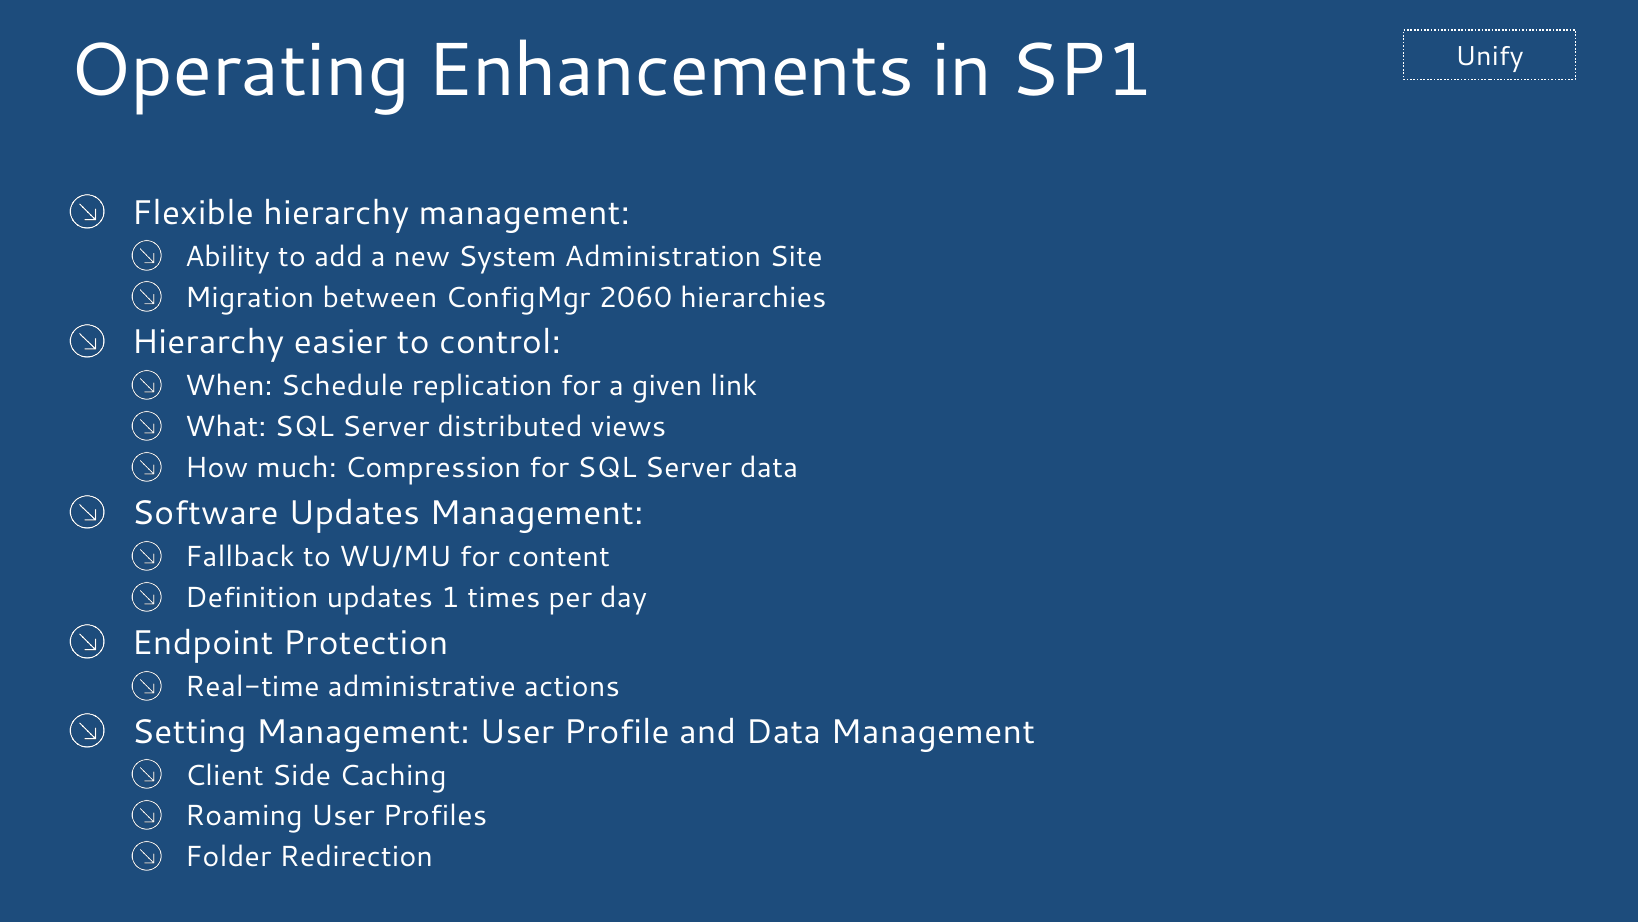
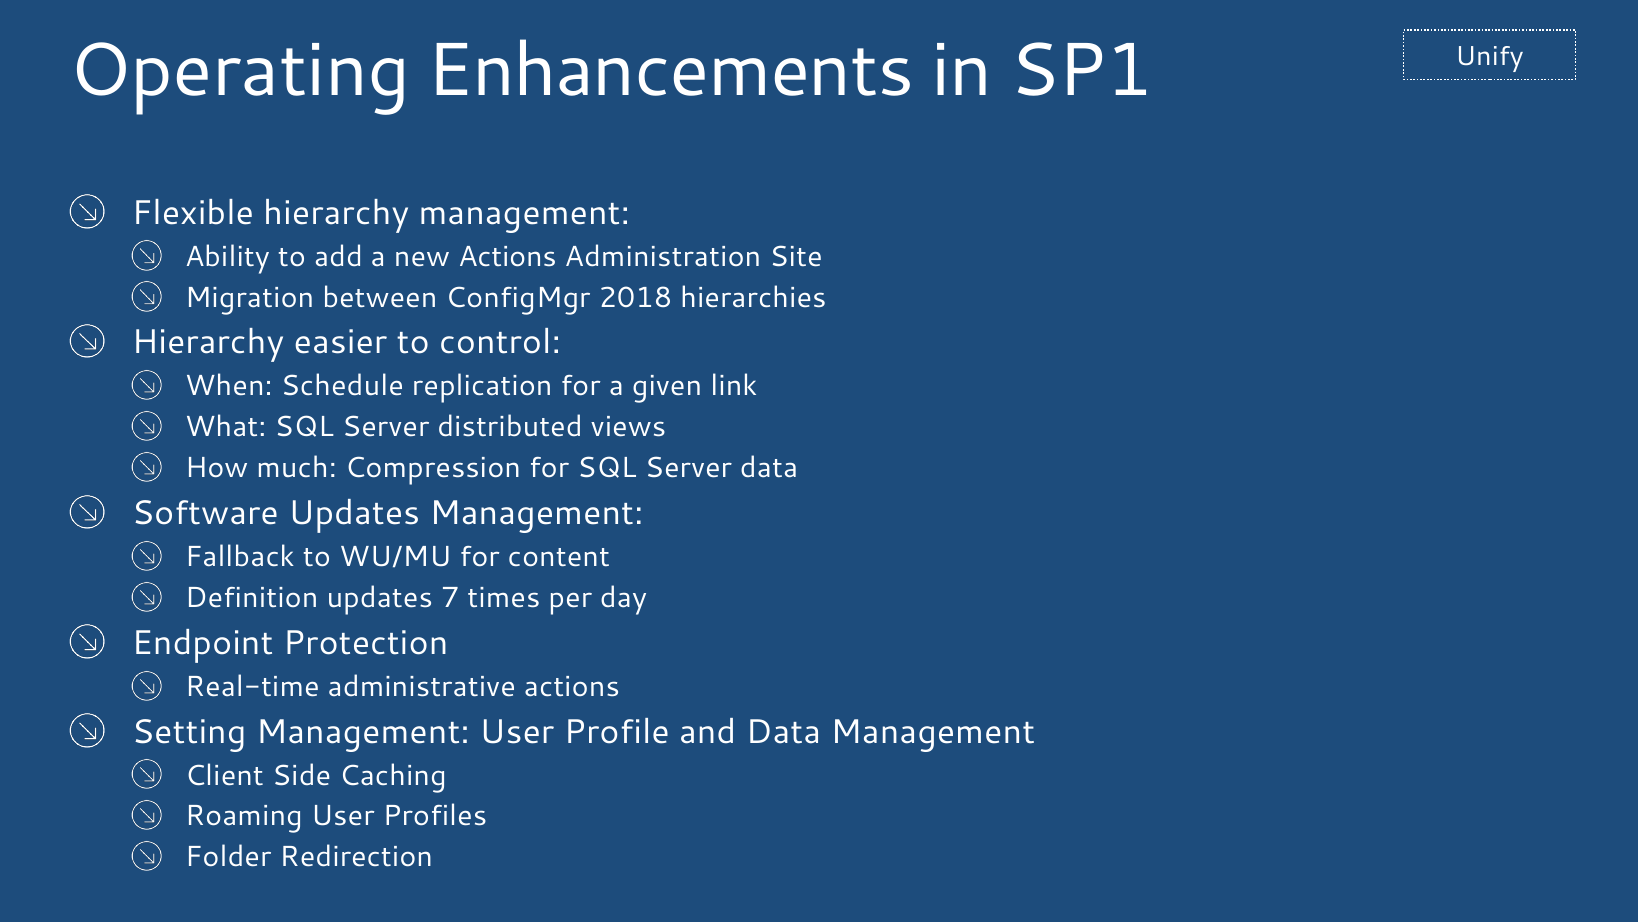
new System: System -> Actions (507, 257)
2060: 2060 -> 2018 (635, 297)
1: 1 -> 7 (450, 598)
